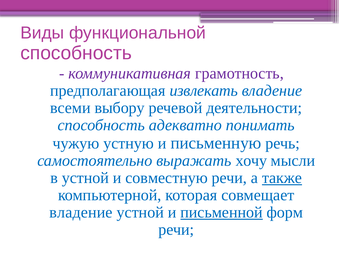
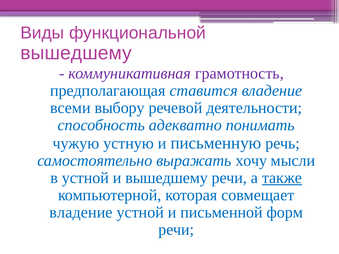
способность: способность -> вышедшему (76, 53)
извлекать: извлекать -> ставится (204, 91)
и совместную: совместную -> вышедшему (167, 178)
письменной underline: present -> none (222, 213)
